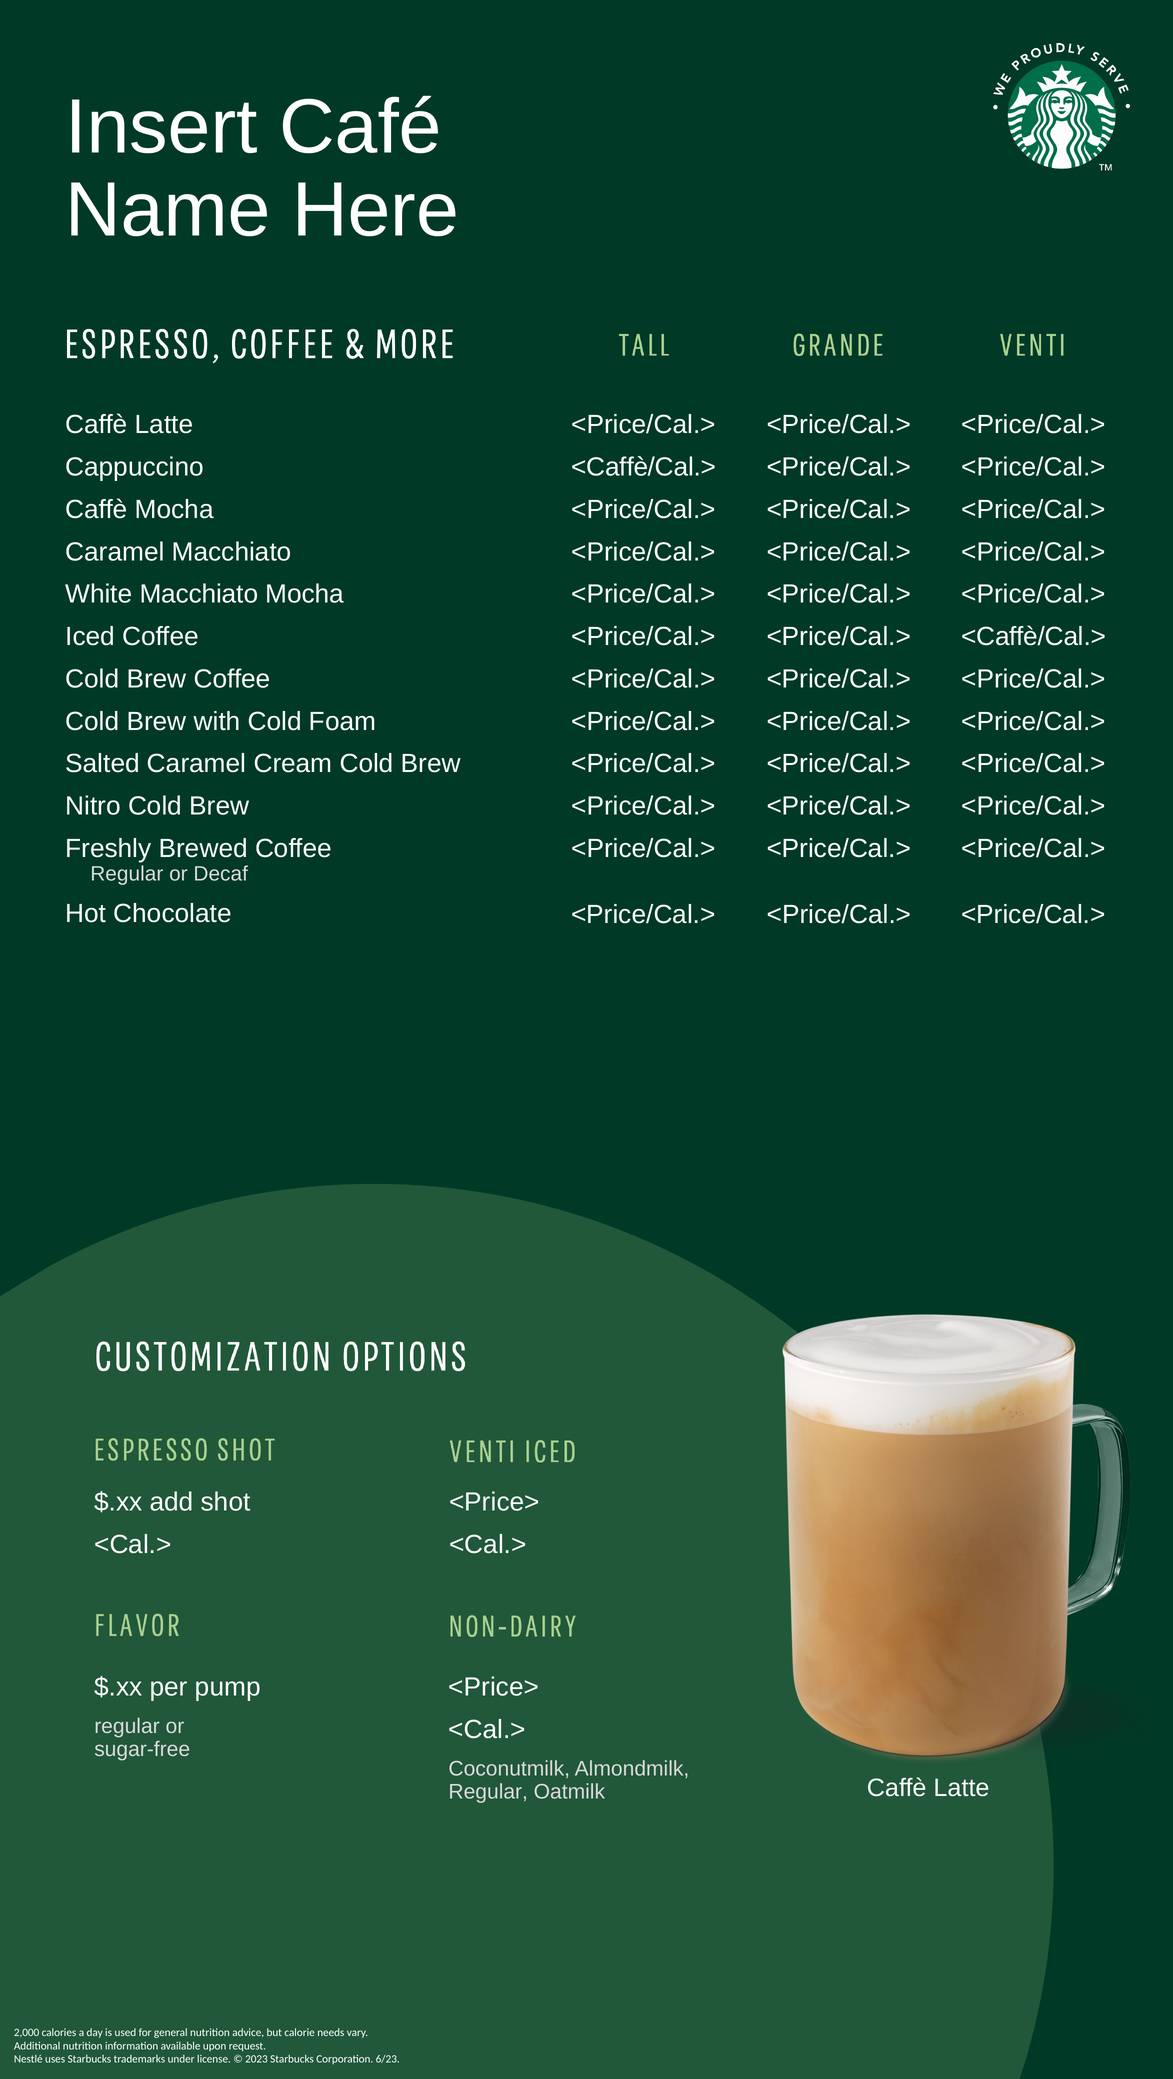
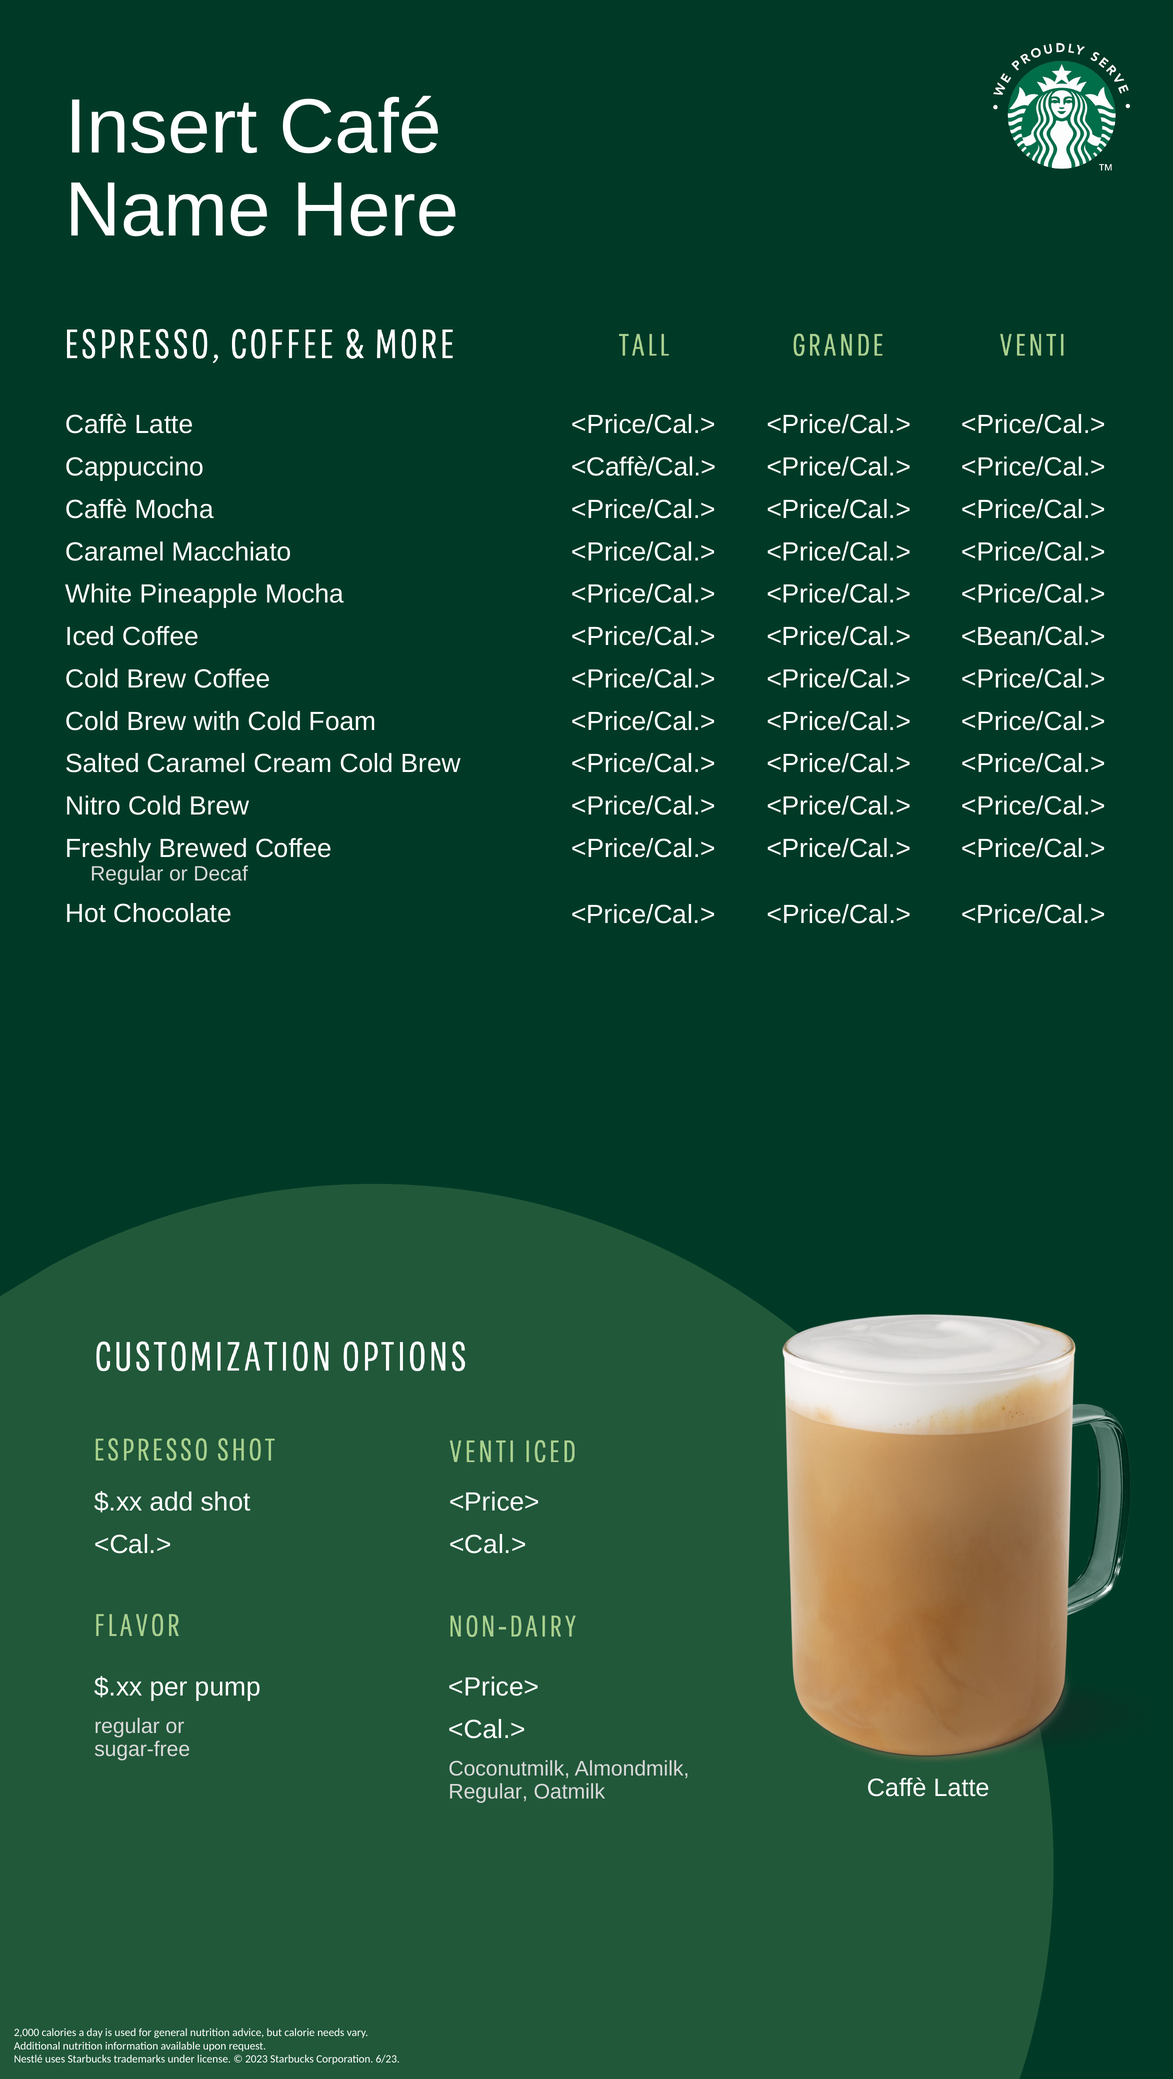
White Macchiato: Macchiato -> Pineapple (199, 594)
<Caffè/Cal.>: <Caffè/Cal.> -> <Bean/Cal.> (1034, 637)
